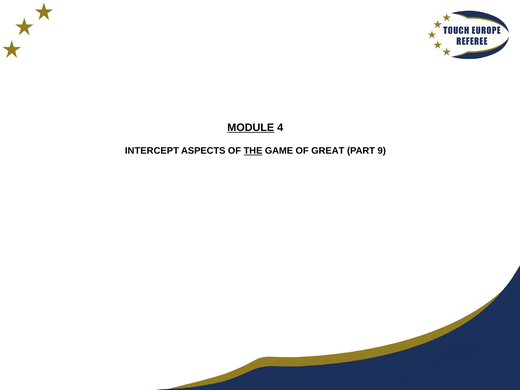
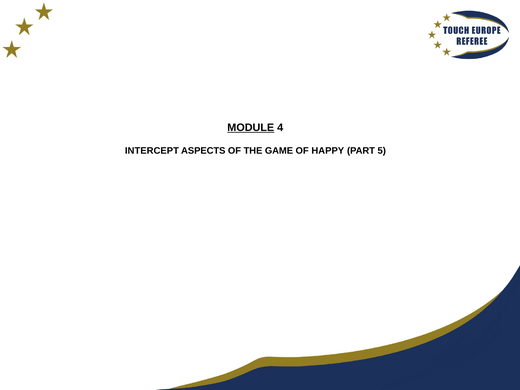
THE underline: present -> none (253, 151)
GREAT: GREAT -> HAPPY (328, 151)
9: 9 -> 5 (382, 151)
